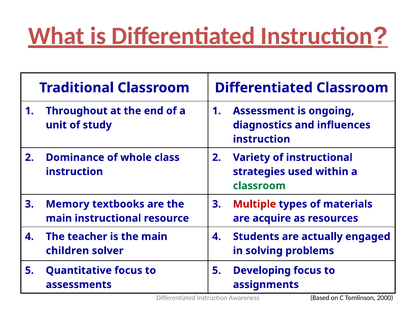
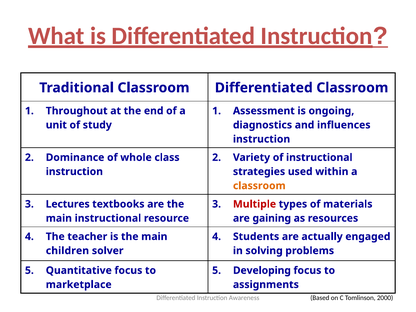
classroom colour: green -> orange (259, 186)
Memory: Memory -> Lectures (68, 204)
acquire: acquire -> gaining (272, 218)
assessments: assessments -> marketplace (79, 285)
